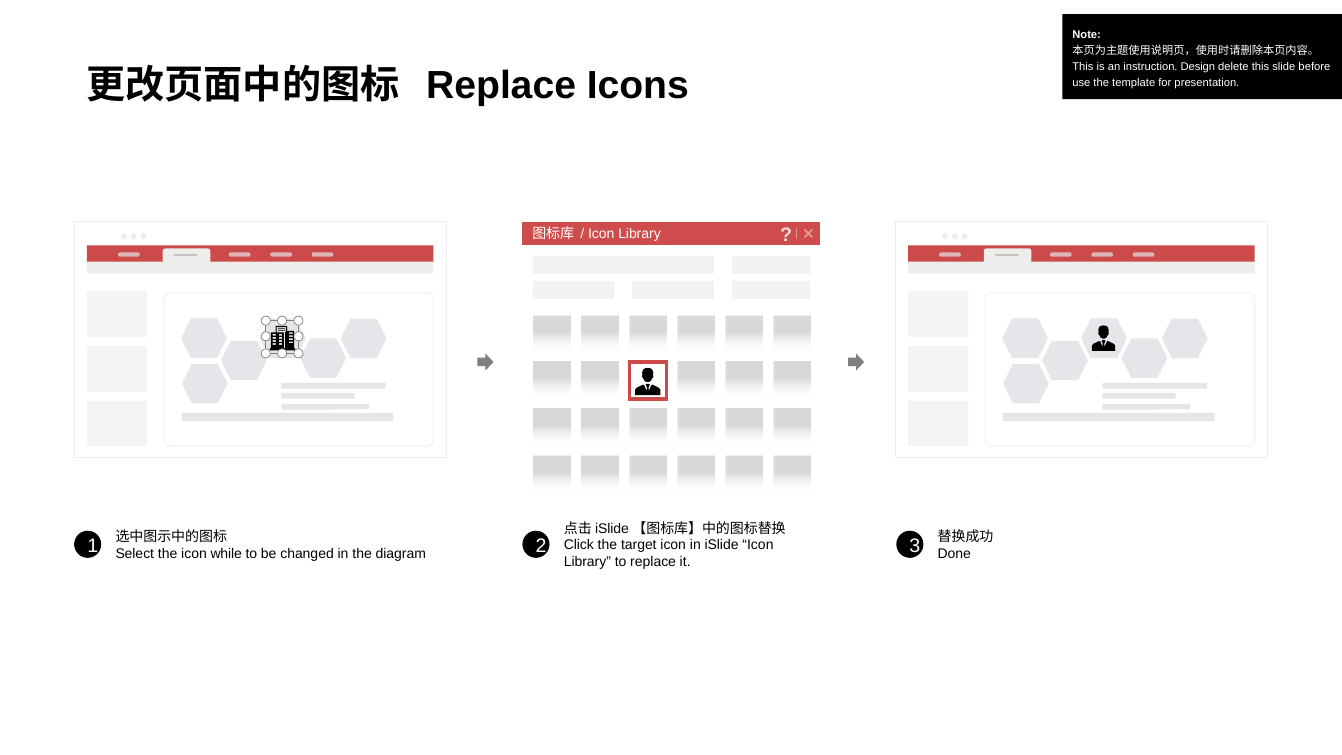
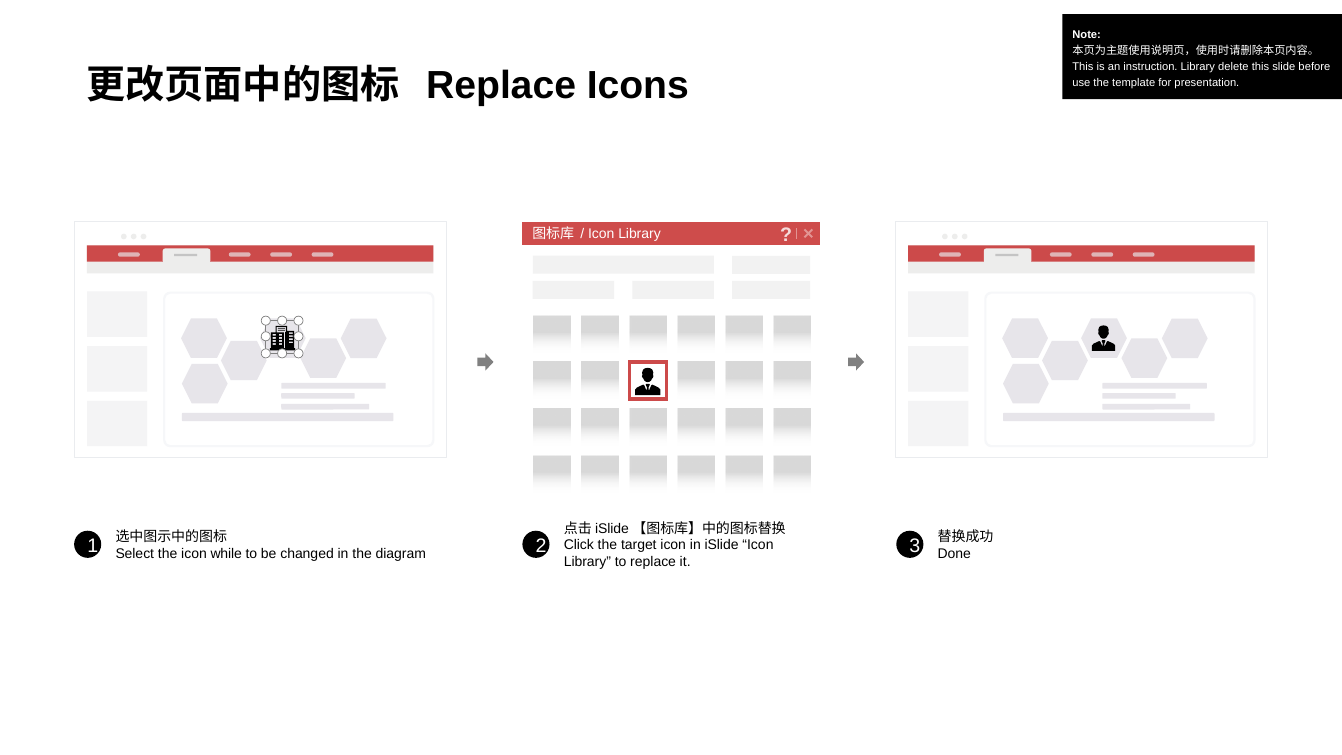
instruction Design: Design -> Library (1198, 67)
